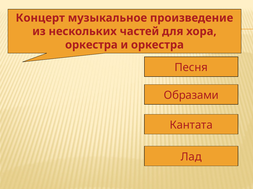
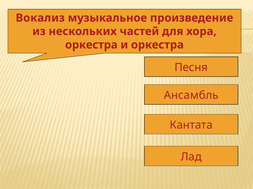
Концерт: Концерт -> Вокализ (40, 18)
Образами: Образами -> Ансамбль (191, 96)
